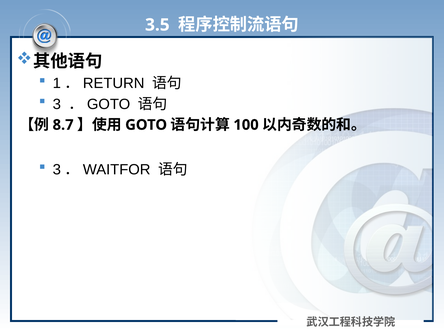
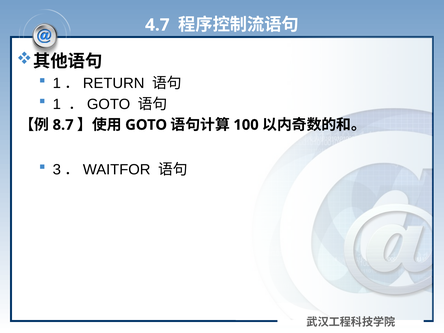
3.5: 3.5 -> 4.7 (157, 25)
3: 3 -> 1 (57, 104)
